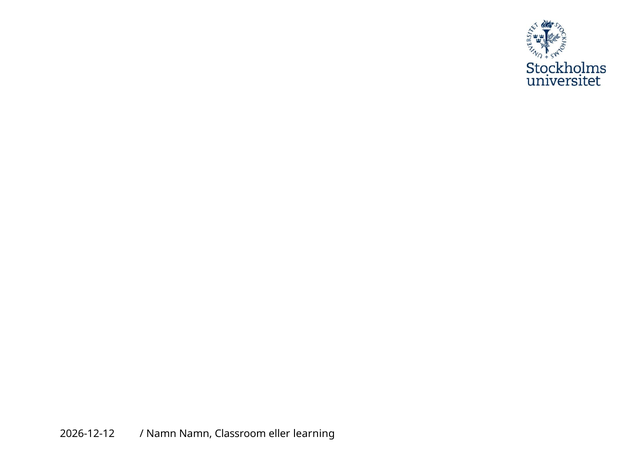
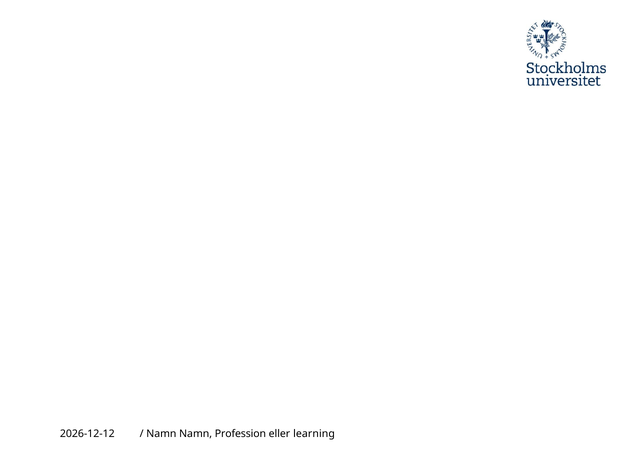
Classroom: Classroom -> Profession (240, 434)
